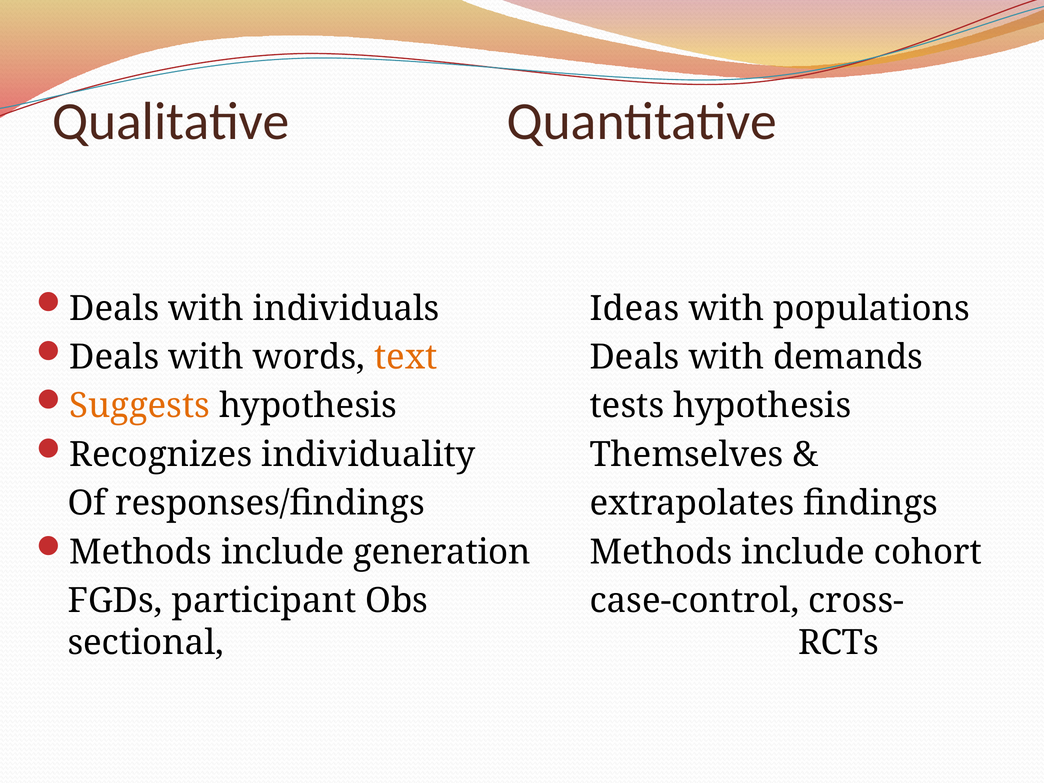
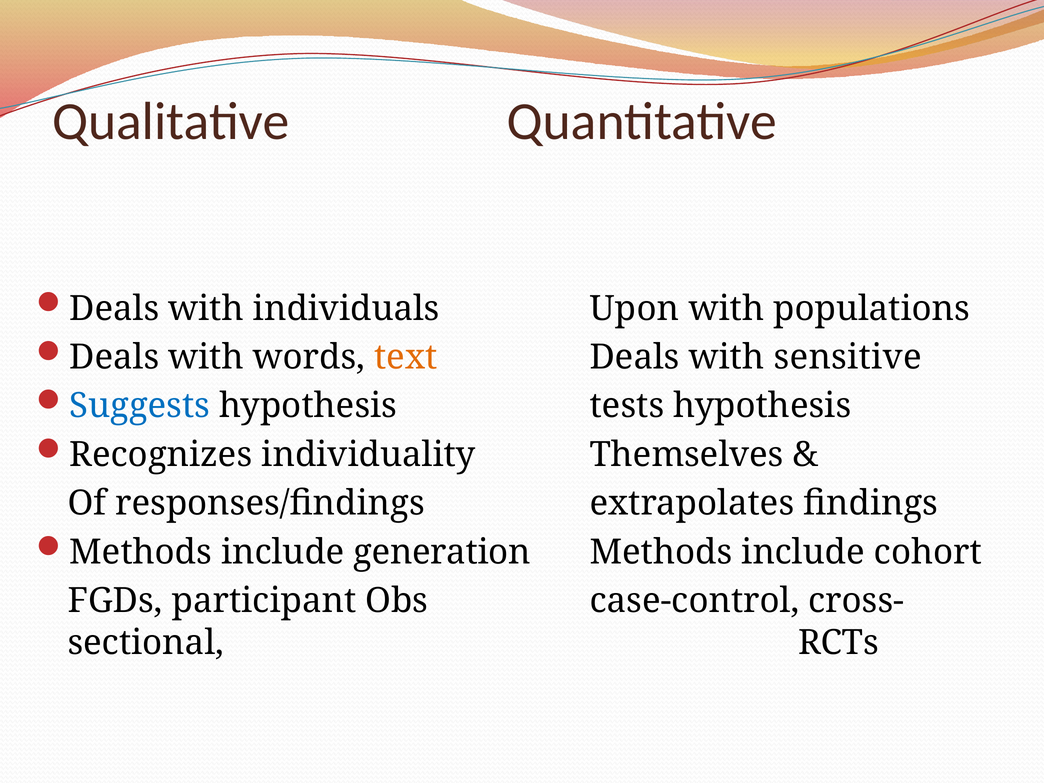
Ideas: Ideas -> Upon (635, 309)
demands: demands -> sensitive (848, 357)
Suggests colour: orange -> blue (140, 406)
